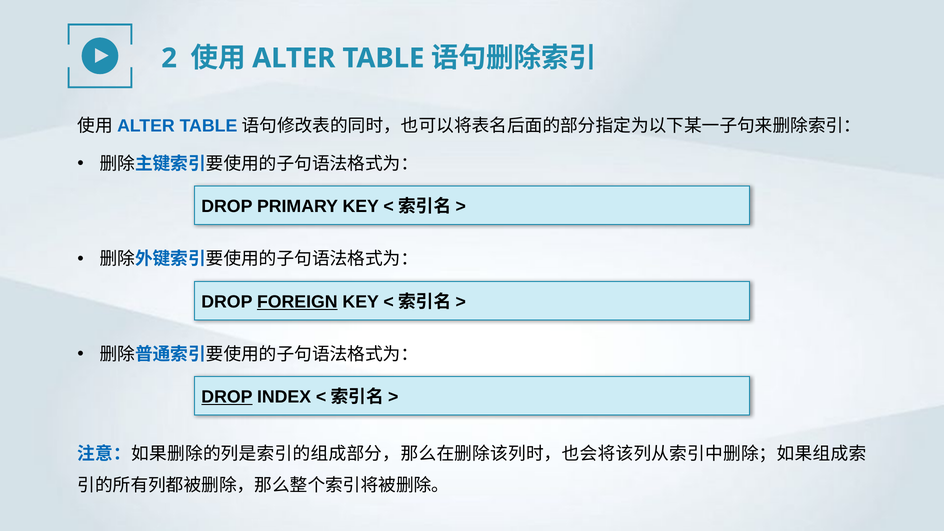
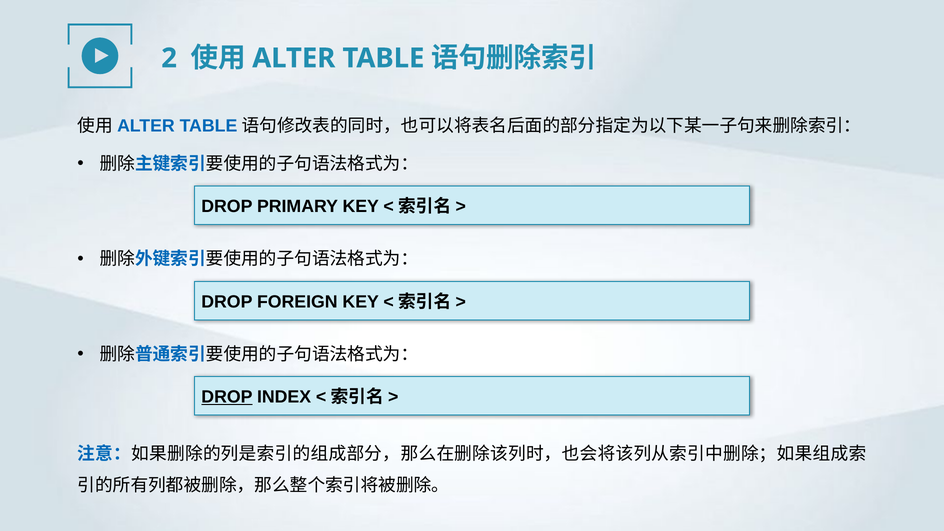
FOREIGN underline: present -> none (297, 302)
